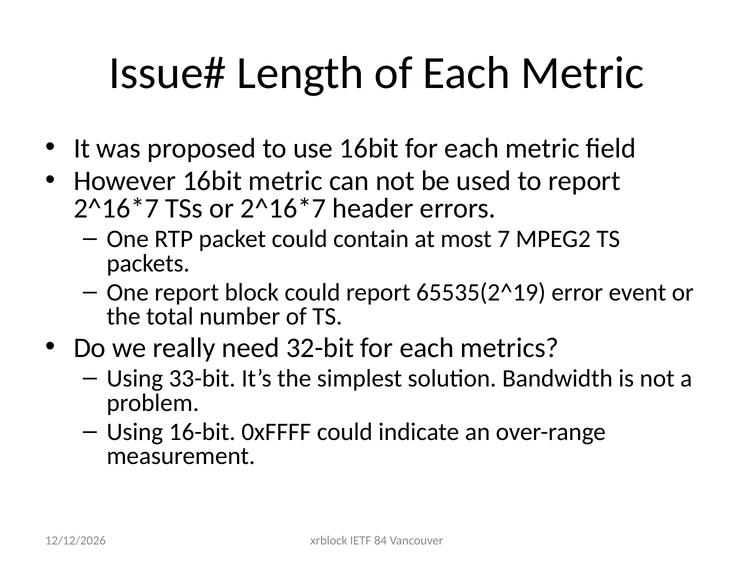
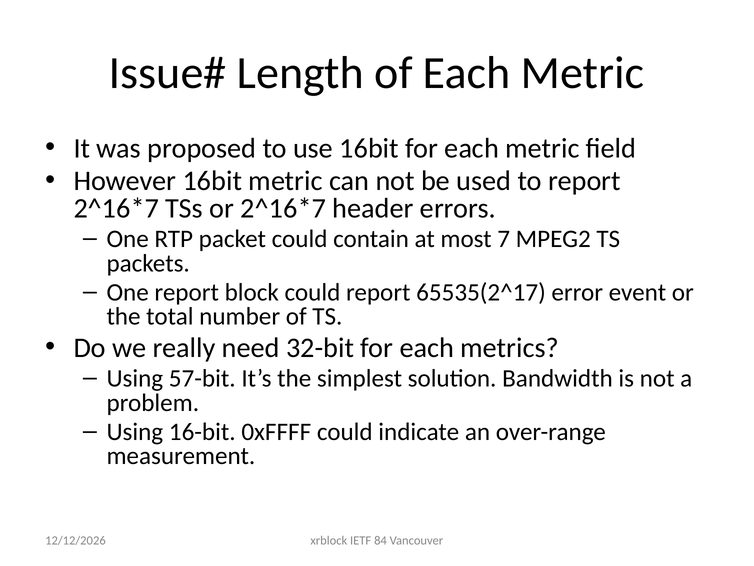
65535(2^19: 65535(2^19 -> 65535(2^17 (481, 292)
33-bit: 33-bit -> 57-bit (202, 378)
